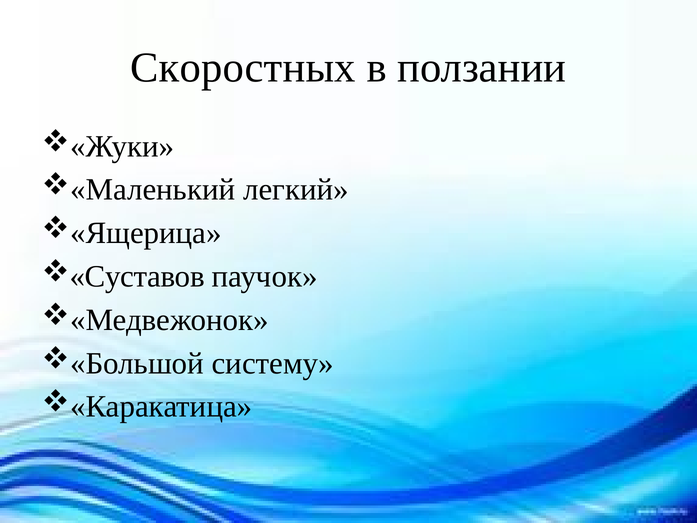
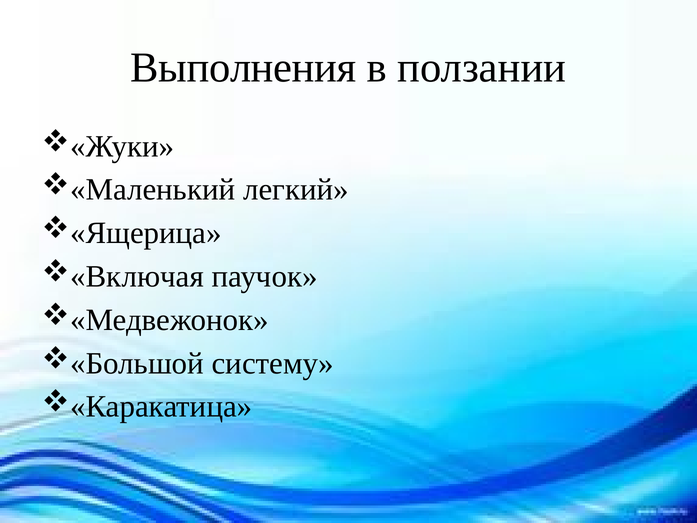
Скоростных: Скоростных -> Выполнения (243, 67)
Суставов: Суставов -> Включая (137, 276)
